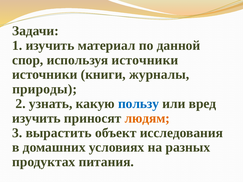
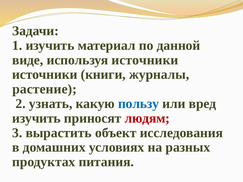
спор: спор -> виде (28, 60)
природы: природы -> растение (45, 89)
людям colour: orange -> red (147, 118)
